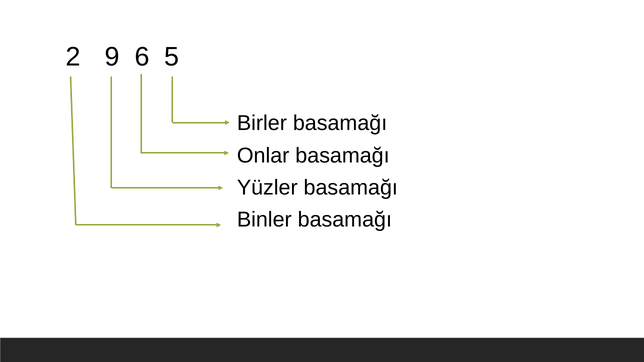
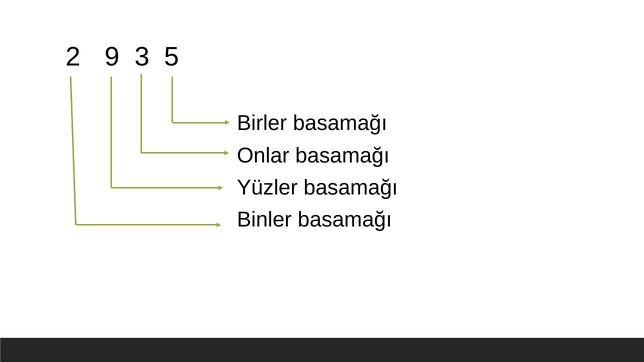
6: 6 -> 3 (142, 57)
